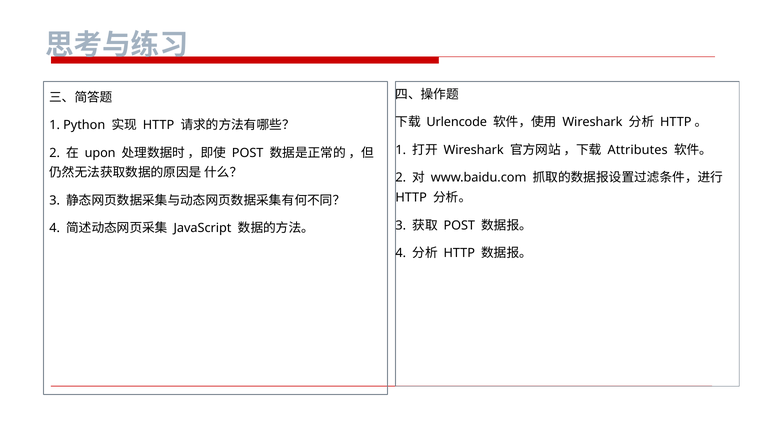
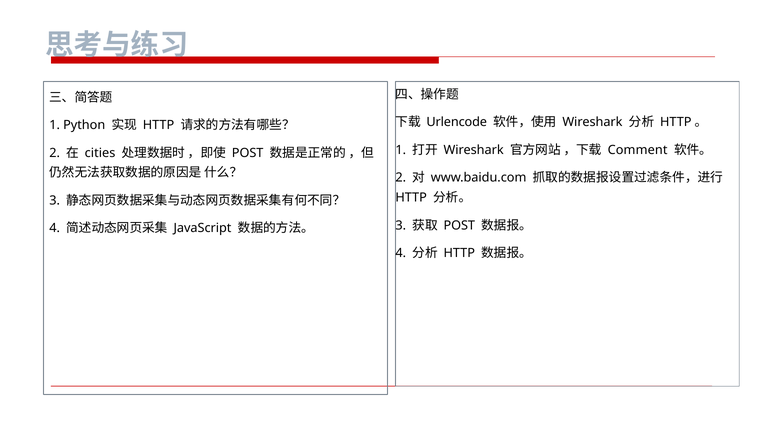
Attributes: Attributes -> Comment (638, 150)
upon: upon -> cities (100, 153)
